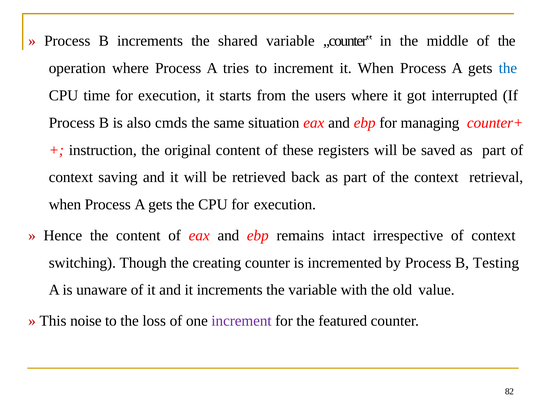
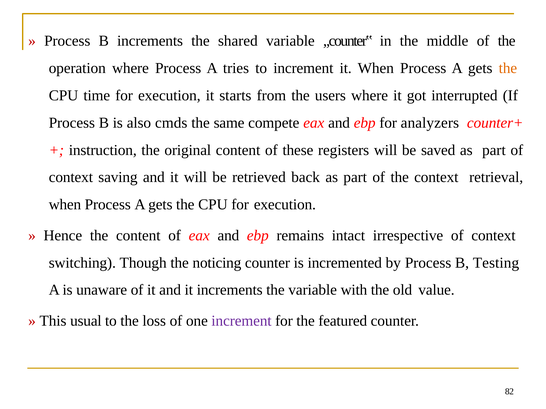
the colour: blue -> orange (508, 68)
situation: situation -> compete (274, 123)
managing: managing -> analyzers (430, 123)
creating: creating -> noticing (217, 263)
noise: noise -> usual (86, 321)
